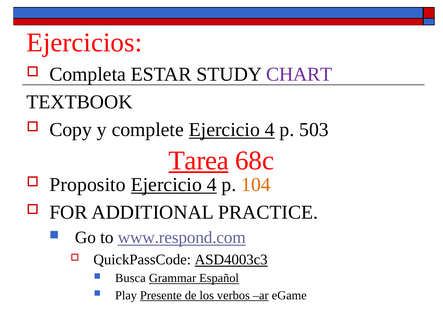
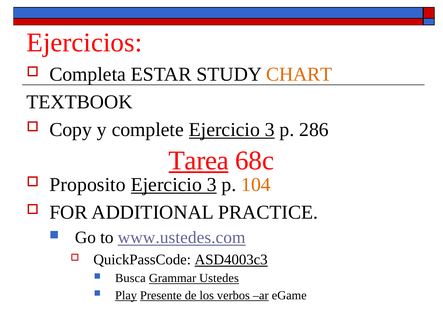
CHART colour: purple -> orange (299, 74)
complete Ejercicio 4: 4 -> 3 (270, 130)
503: 503 -> 286 (314, 130)
4: 4 -> 3 (212, 185)
www.respond.com: www.respond.com -> www.ustedes.com (182, 238)
Español: Español -> Ustedes (219, 278)
Play underline: none -> present (126, 296)
